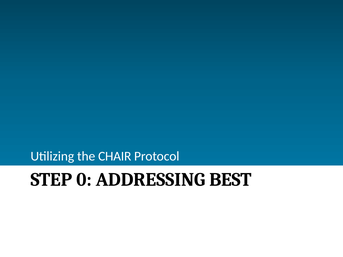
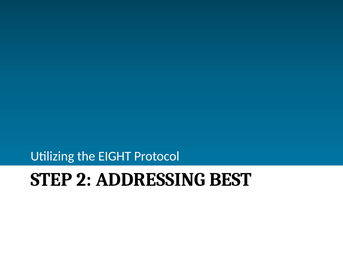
CHAIR: CHAIR -> EIGHT (115, 156)
0: 0 -> 2 (84, 180)
